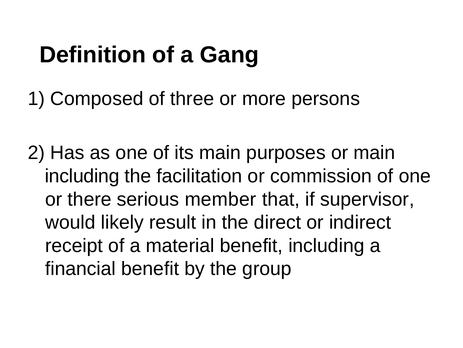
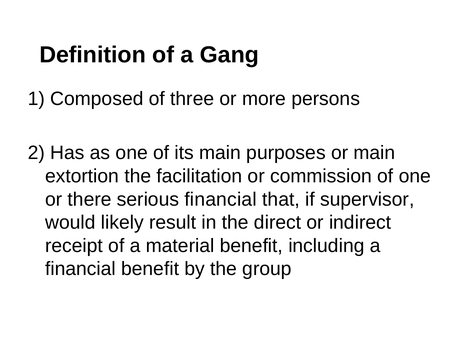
including: including -> extortion (82, 176)
serious member: member -> financial (221, 199)
